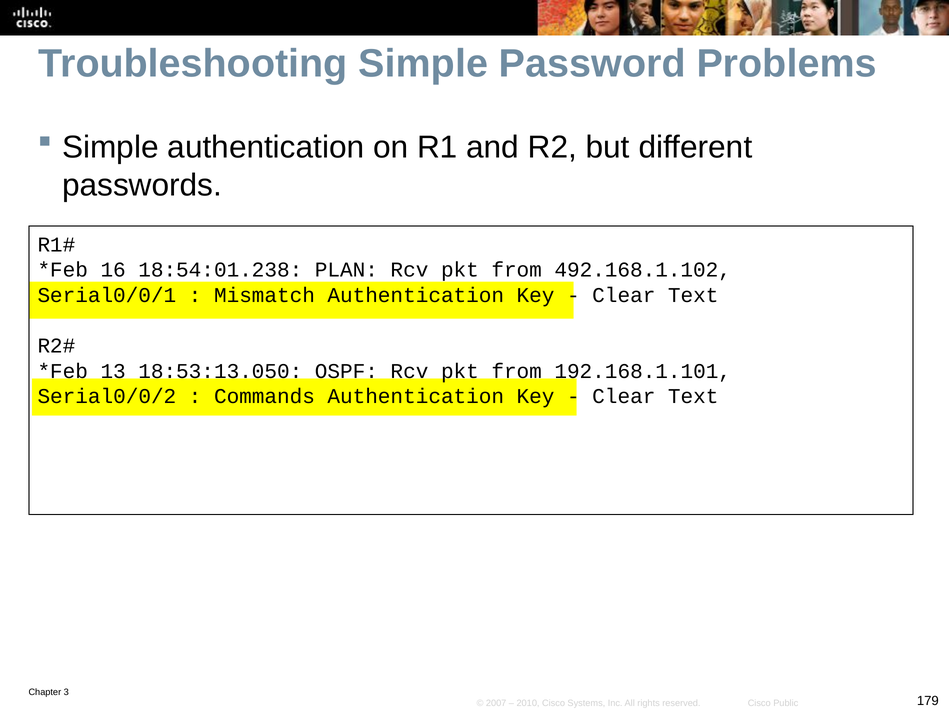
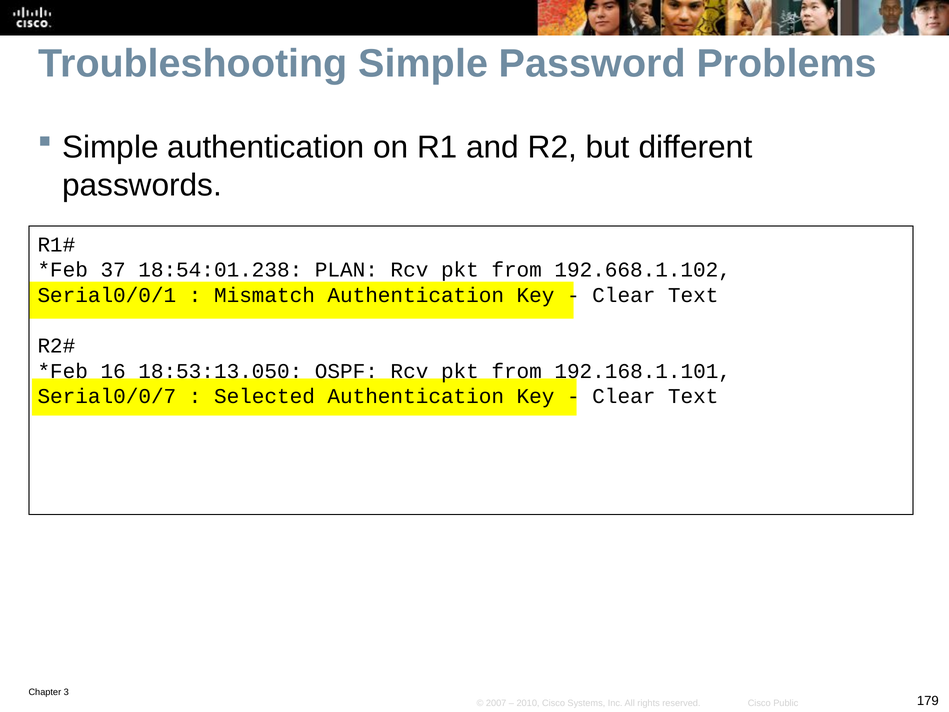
16: 16 -> 37 (113, 270)
492.168.1.102: 492.168.1.102 -> 192.668.1.102 (643, 270)
13: 13 -> 16 (113, 371)
Serial0/0/2: Serial0/0/2 -> Serial0/0/7 (107, 396)
Commands: Commands -> Selected (264, 396)
